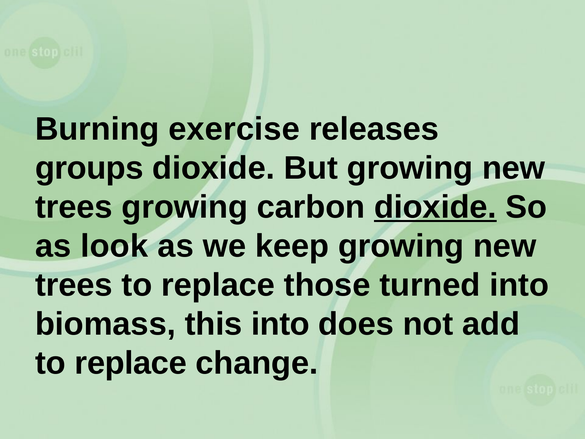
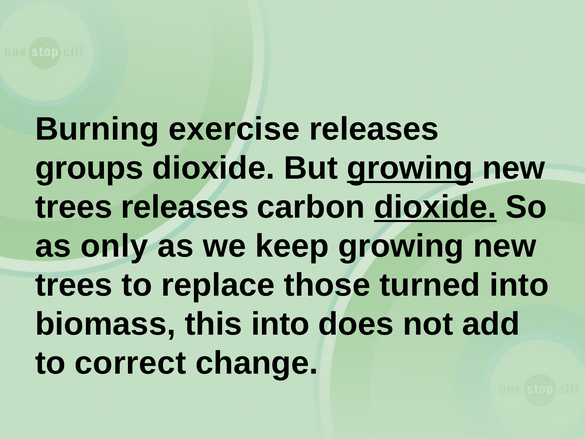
growing underline: none -> present (410, 168)
trees growing: growing -> releases (185, 207)
look: look -> only (114, 246)
replace: replace -> correct (130, 363)
